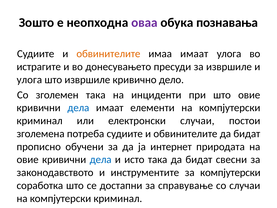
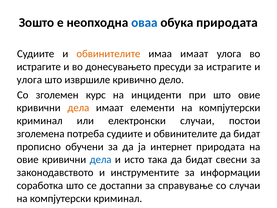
оваа colour: purple -> blue (144, 23)
обука познавања: познавања -> природата (227, 23)
за извршиле: извршиле -> истрагите (229, 67)
зголемен така: така -> курс (96, 95)
дела colour: blue -> orange (78, 108)
за компјутерски: компјутерски -> информации (230, 172)
